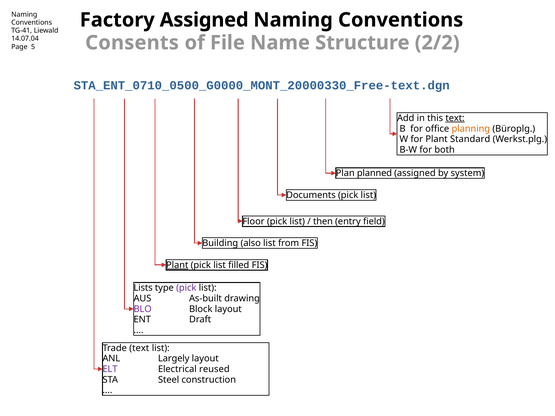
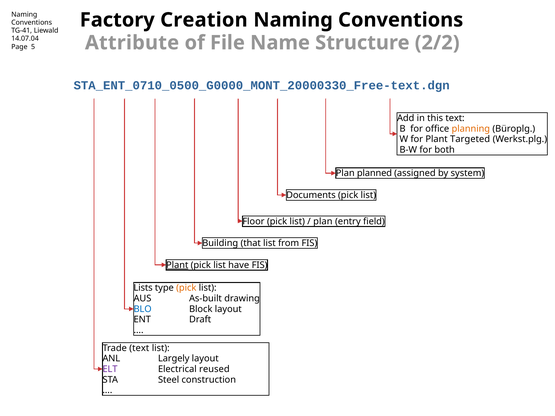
Factory Assigned: Assigned -> Creation (204, 20)
Consents: Consents -> Attribute (132, 43)
text underline: present -> none (455, 118)
Standard: Standard -> Targeted (470, 139)
then: then -> plan (323, 221)
also: also -> that (251, 243)
filled: filled -> have (239, 265)
pick colour: purple -> orange (186, 288)
BLO colour: purple -> blue (143, 309)
